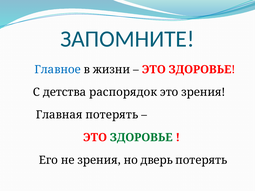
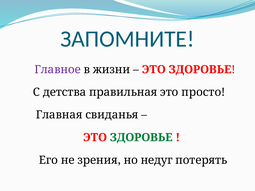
Главное colour: blue -> purple (58, 70)
распорядок: распорядок -> правильная (123, 92)
это зрения: зрения -> просто (203, 92)
Главная потерять: потерять -> свиданья (112, 115)
дверь: дверь -> недуг (157, 160)
